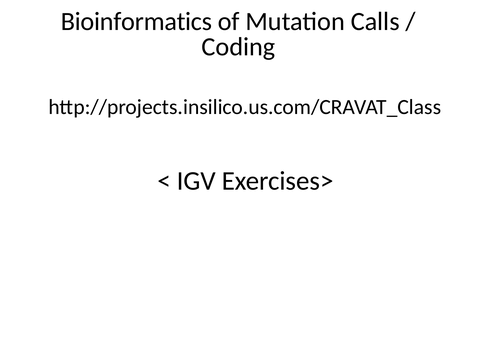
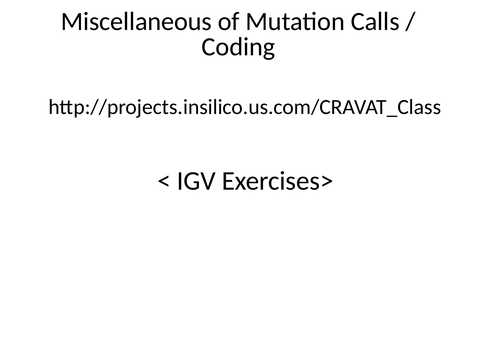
Bioinformatics: Bioinformatics -> Miscellaneous (136, 22)
